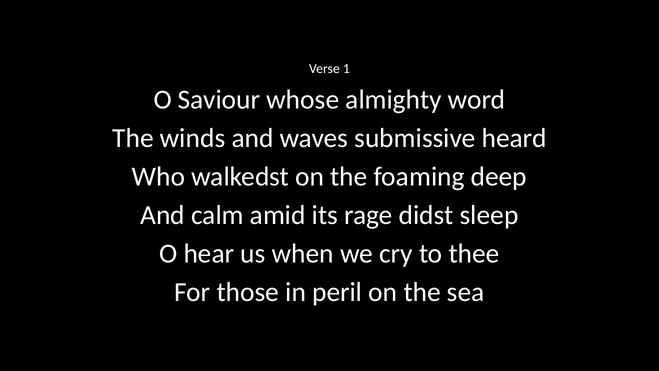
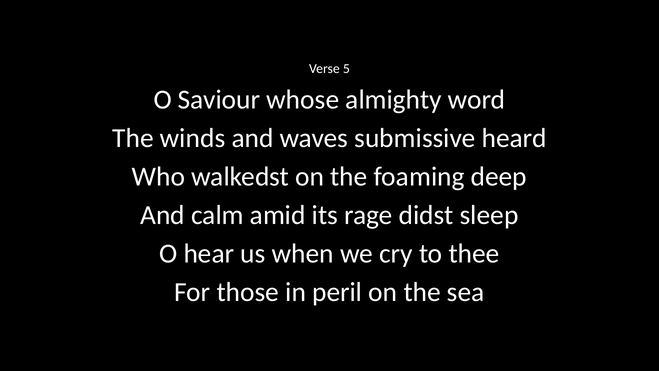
1: 1 -> 5 (346, 69)
